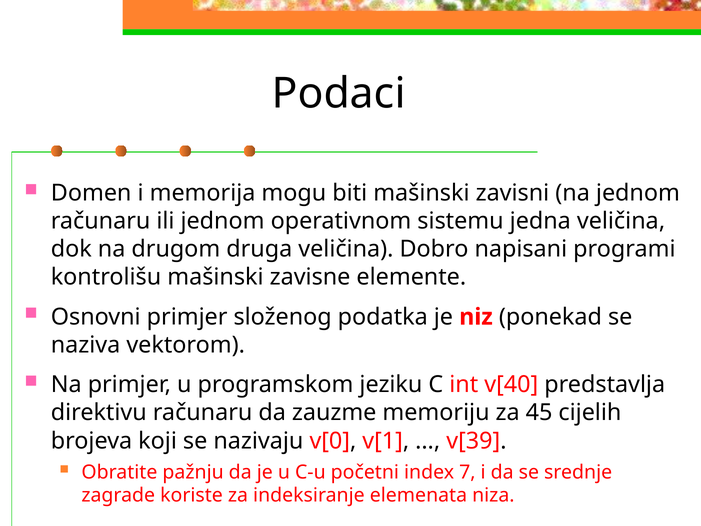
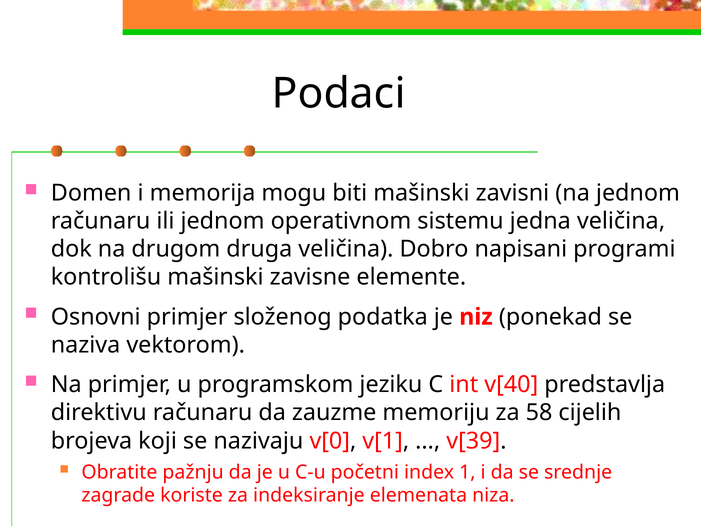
45: 45 -> 58 (539, 413)
7: 7 -> 1 (467, 472)
